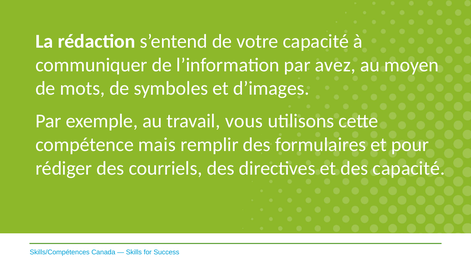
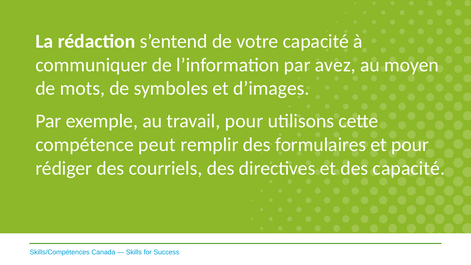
travail vous: vous -> pour (244, 121)
mais: mais -> peut (157, 145)
